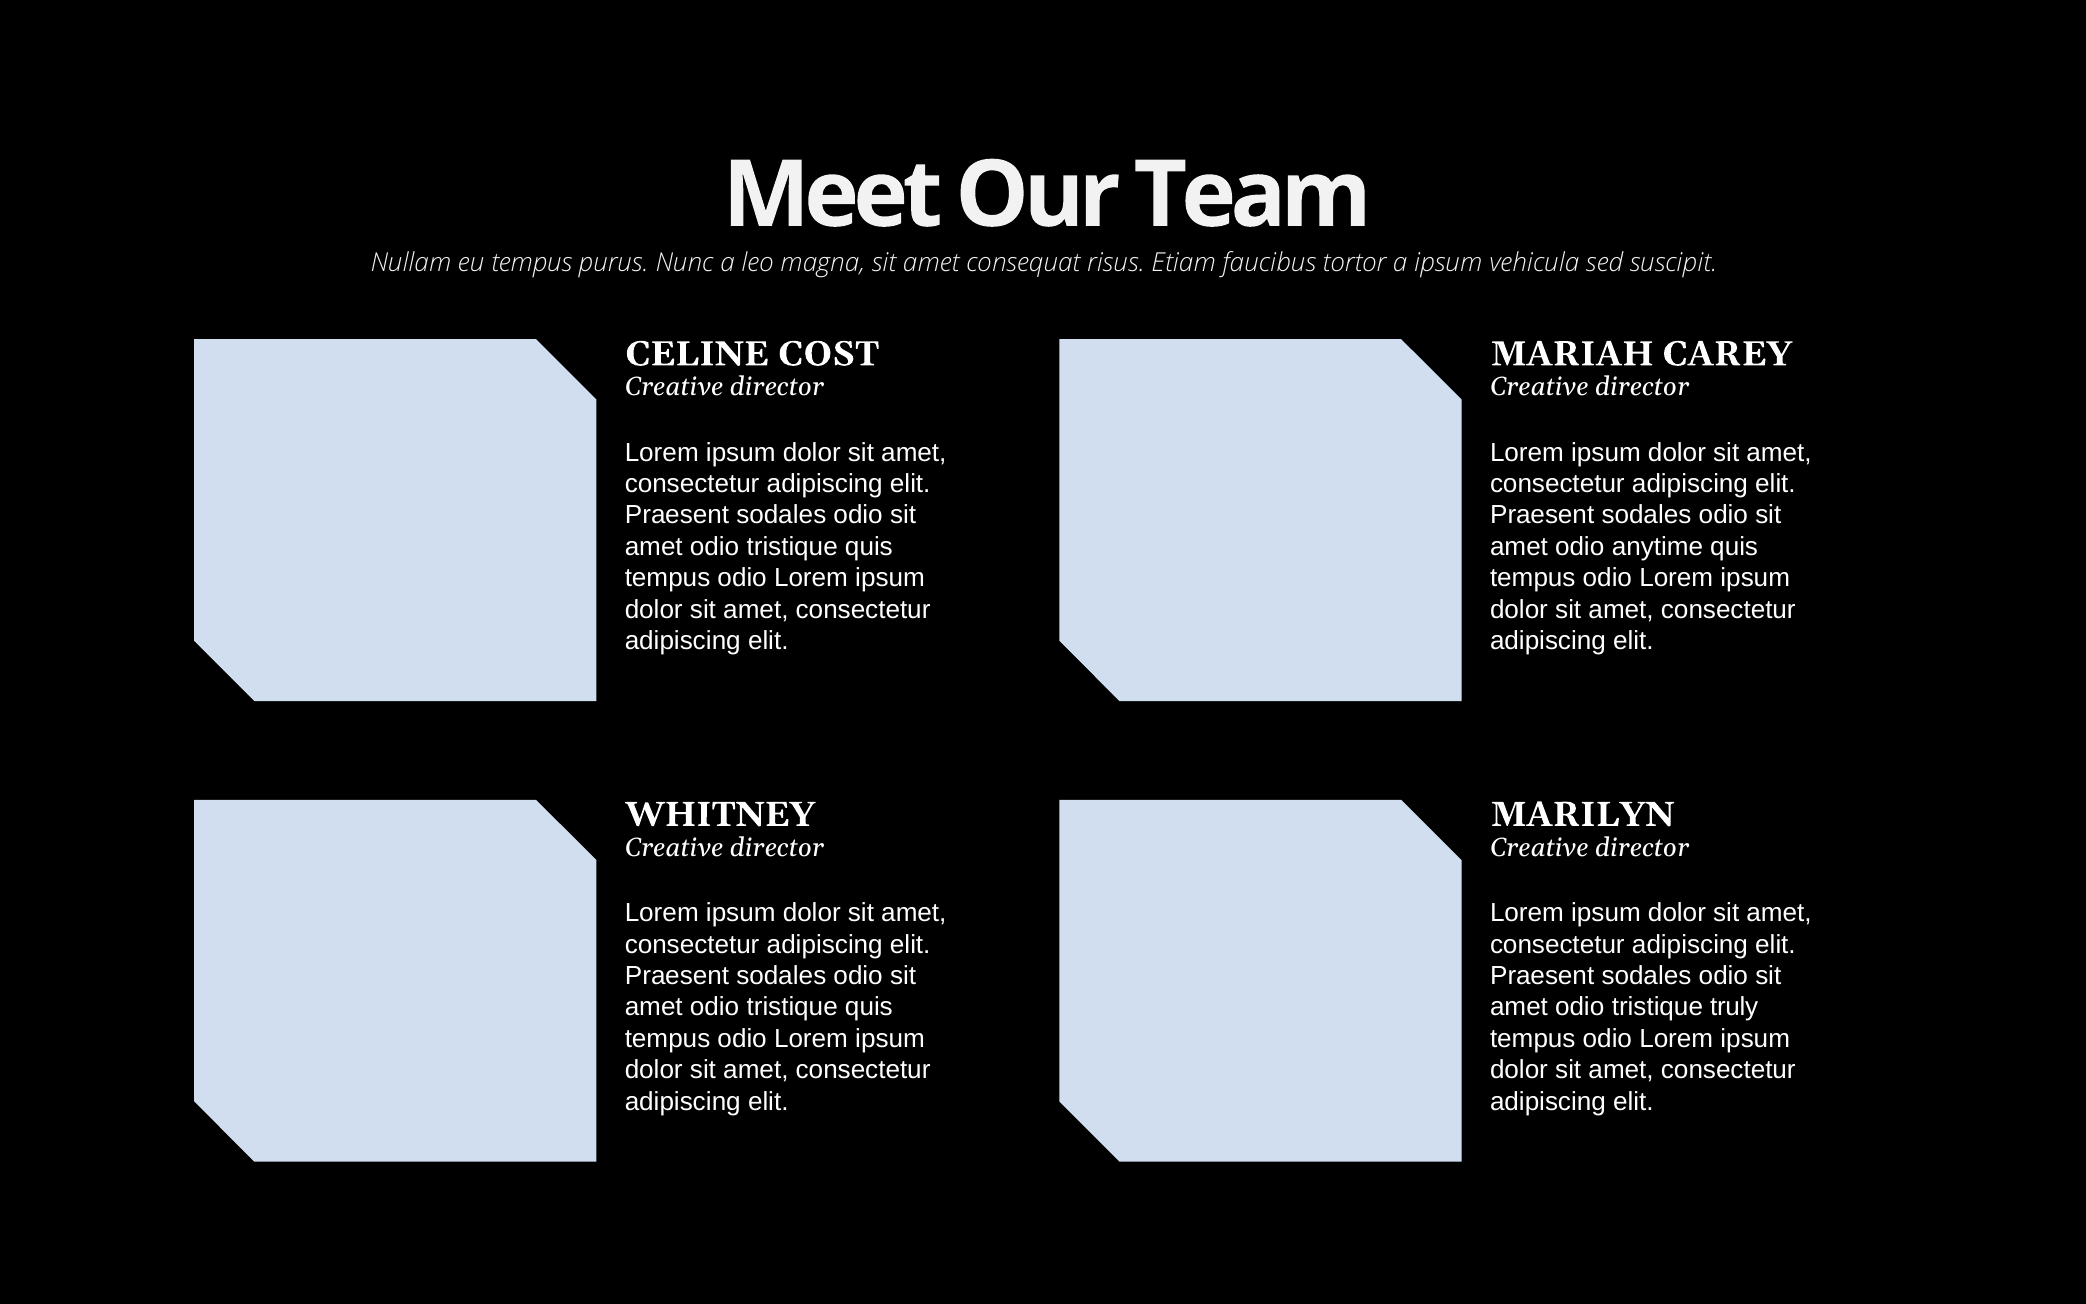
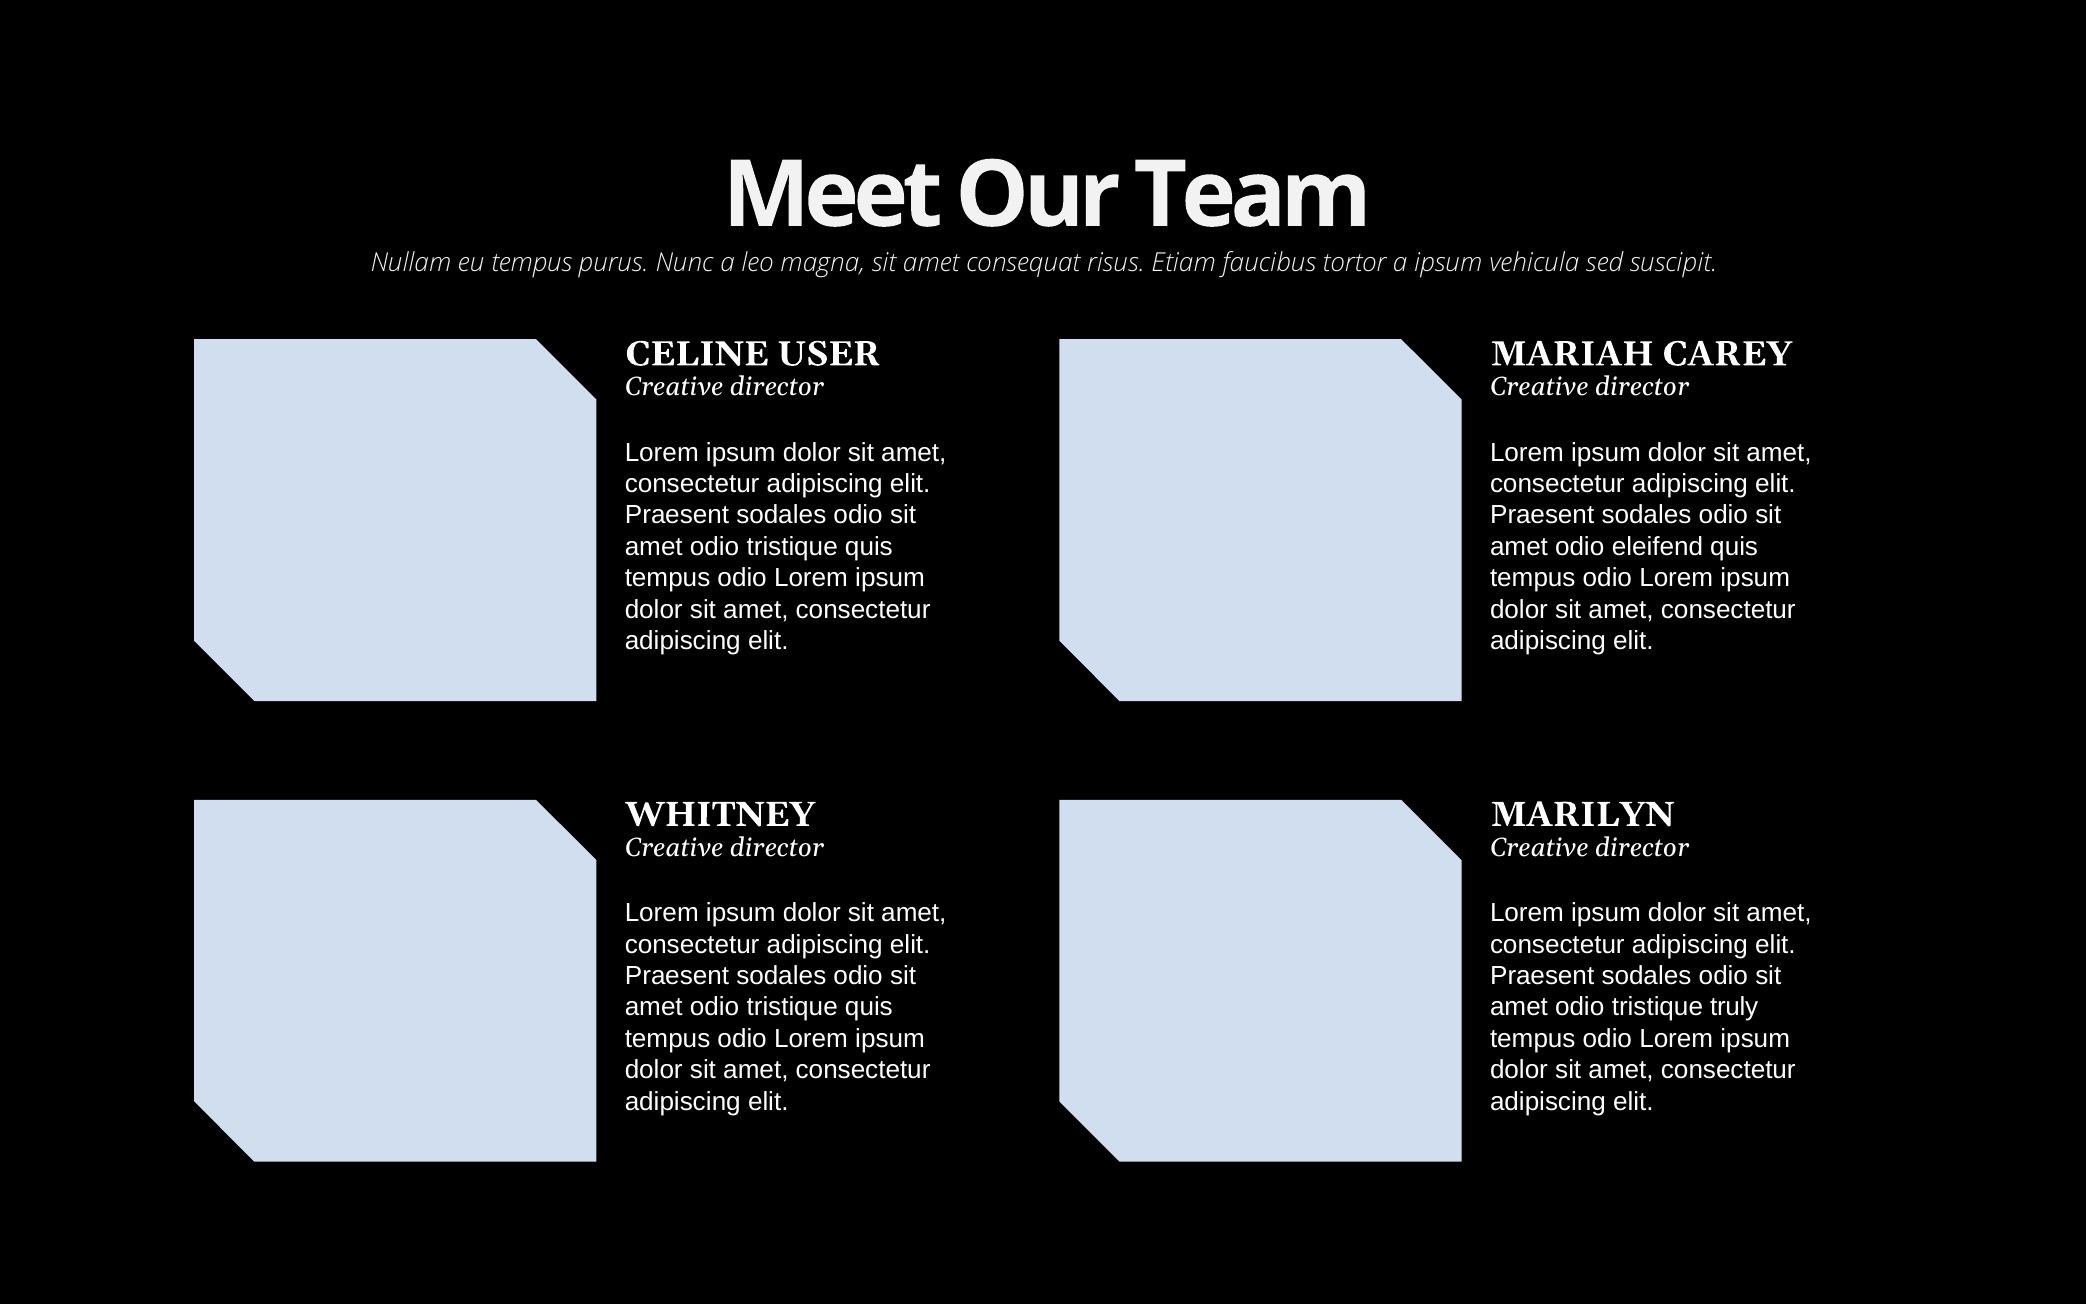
COST: COST -> USER (829, 354)
anytime: anytime -> eleifend (1657, 547)
